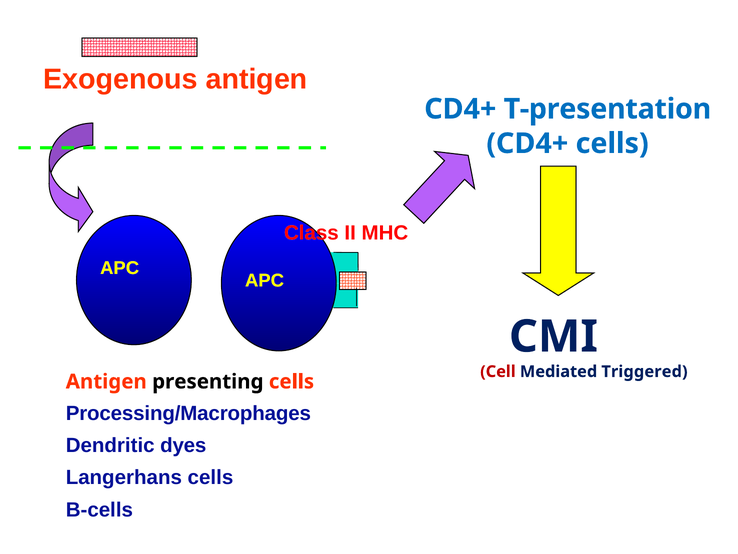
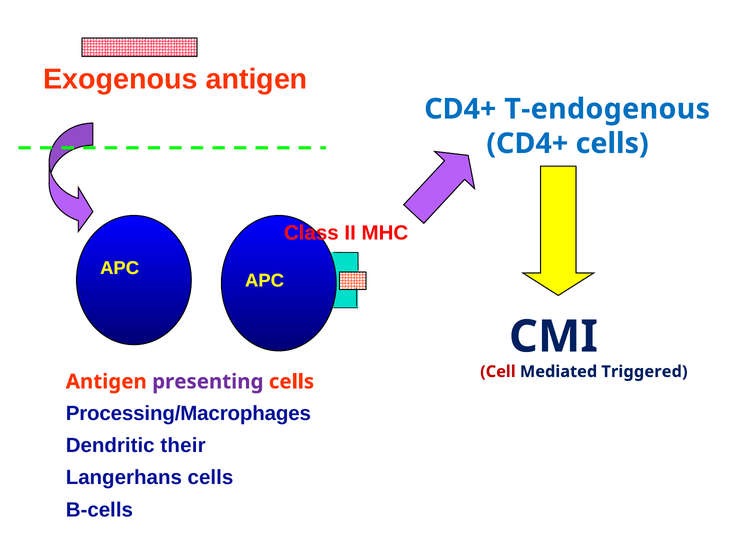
T-presentation: T-presentation -> T-endogenous (607, 109)
presenting colour: black -> purple (208, 381)
dyes: dyes -> their (183, 445)
